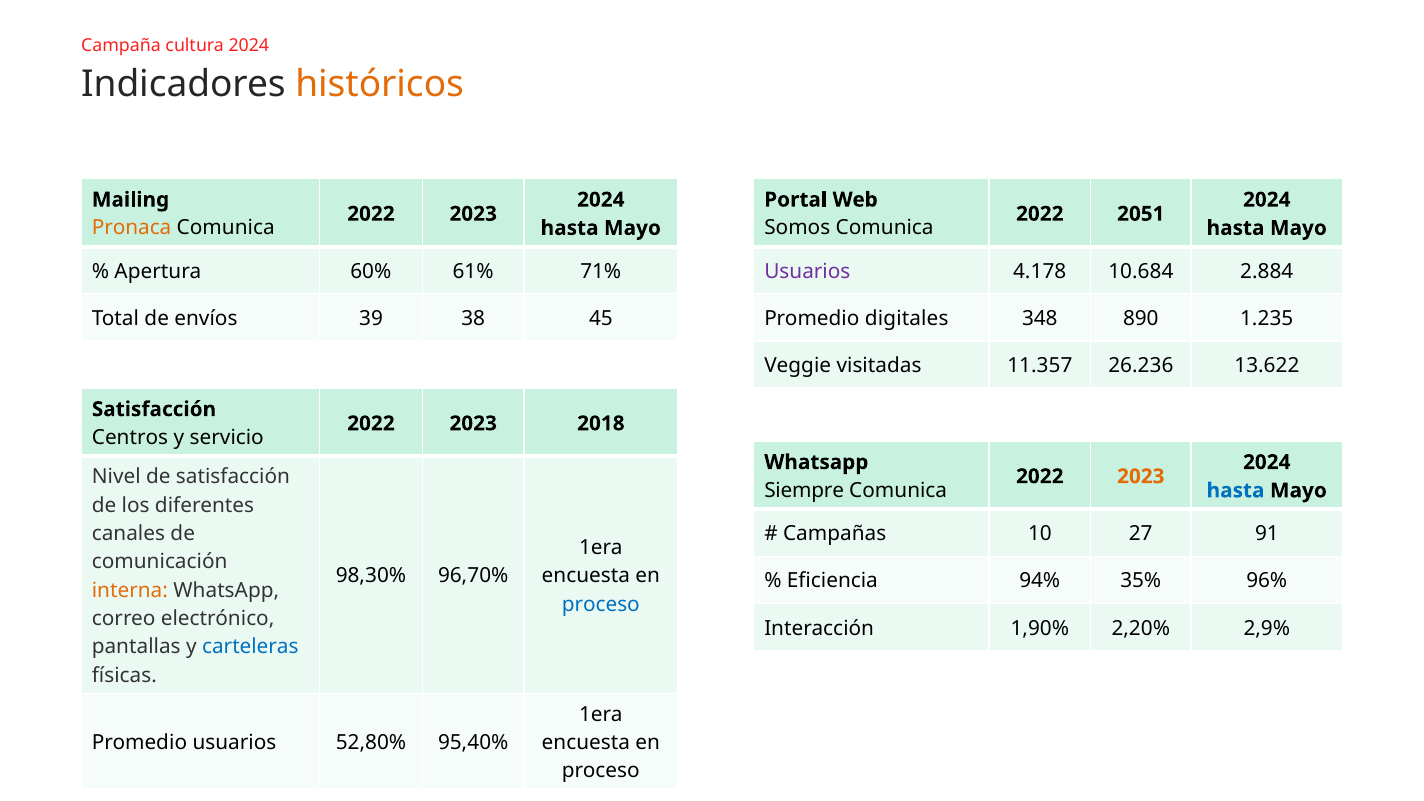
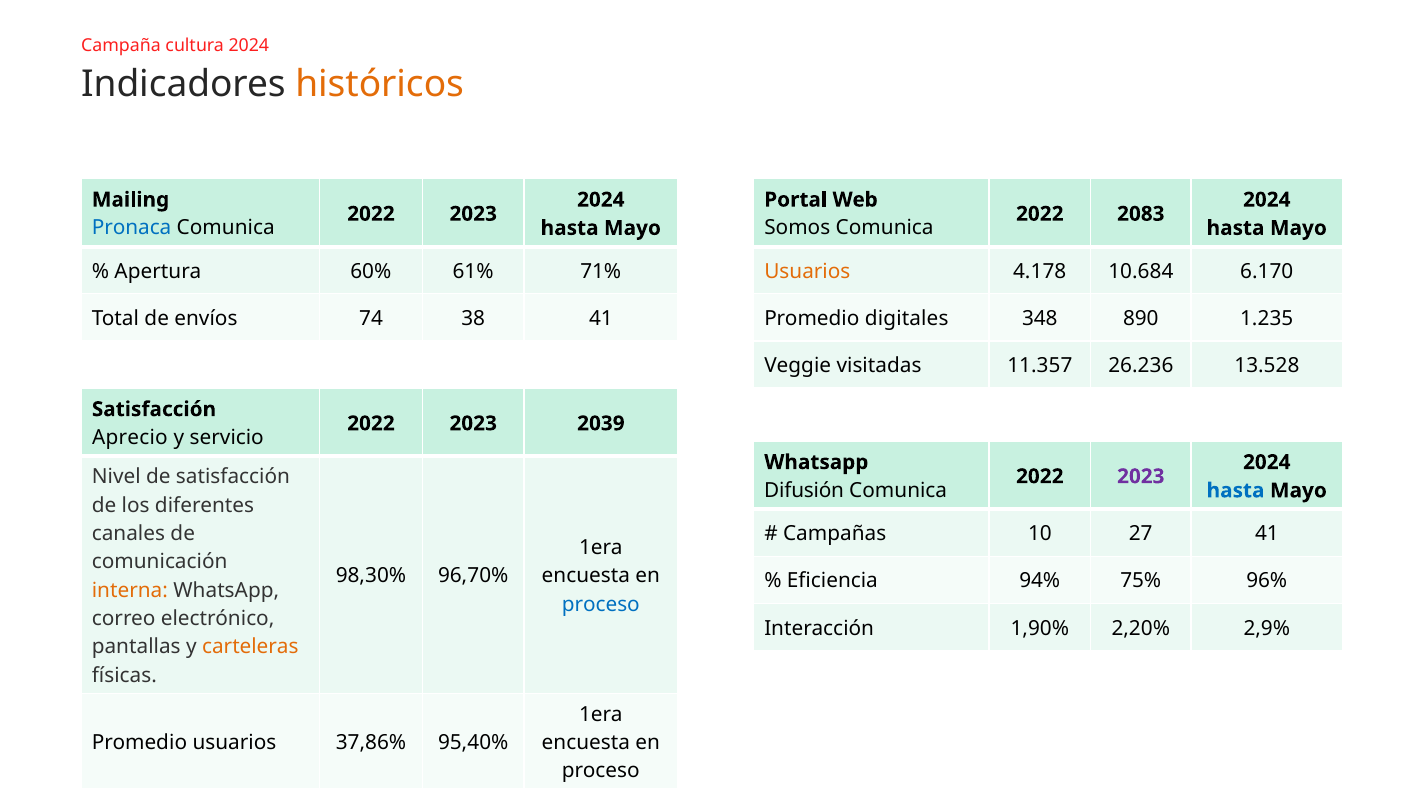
2051: 2051 -> 2083 (1141, 214)
Pronaca colour: orange -> blue (132, 228)
Usuarios colour: purple -> orange (807, 272)
2.884: 2.884 -> 6.170 (1267, 272)
39: 39 -> 74 (371, 319)
38 45: 45 -> 41 (601, 319)
13.622: 13.622 -> 13.528 (1267, 366)
2018: 2018 -> 2039 (601, 423)
Centros: Centros -> Aprecio (130, 438)
2023 colour: orange -> purple (1141, 476)
Siempre: Siempre -> Difusión (804, 491)
27 91: 91 -> 41 (1267, 534)
35%: 35% -> 75% (1141, 581)
carteleras colour: blue -> orange (250, 647)
52,80%: 52,80% -> 37,86% (371, 742)
